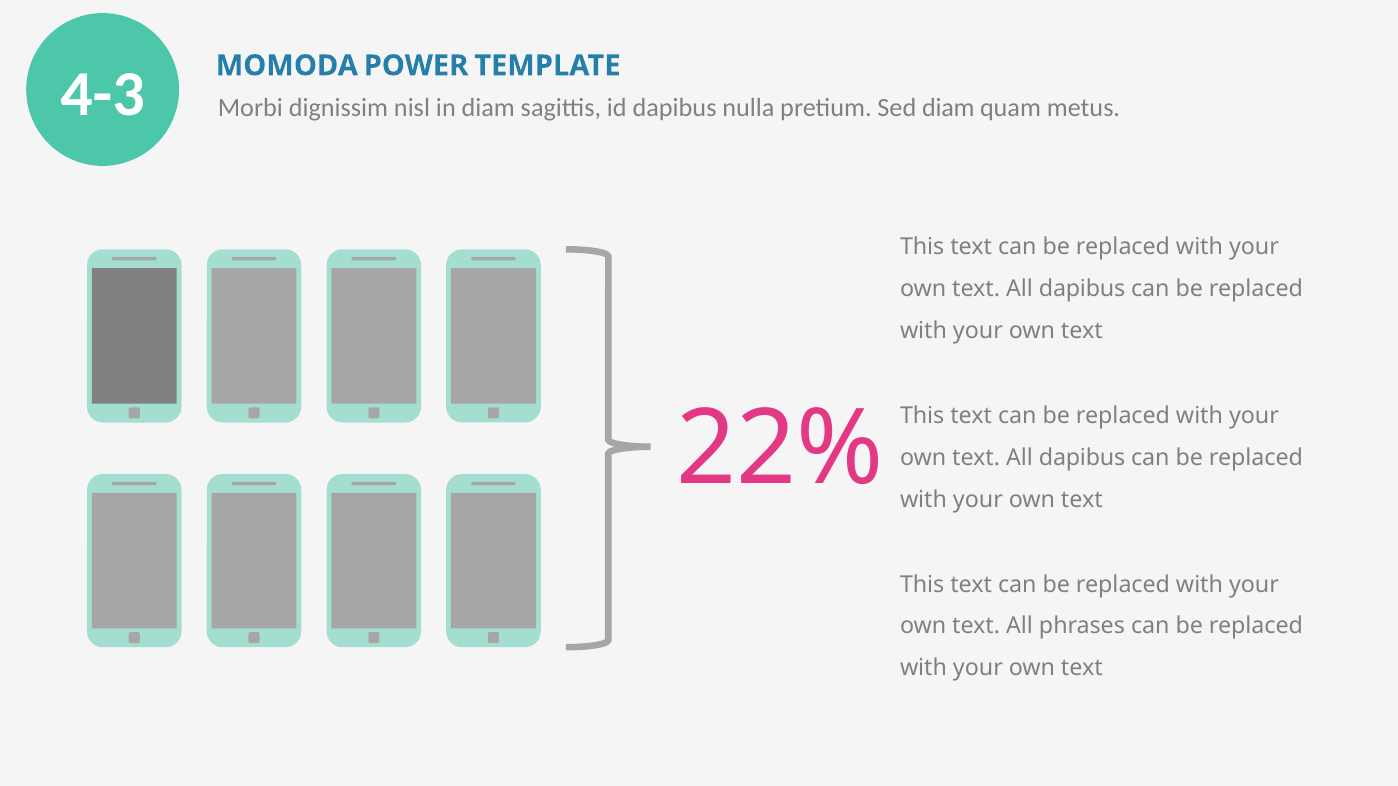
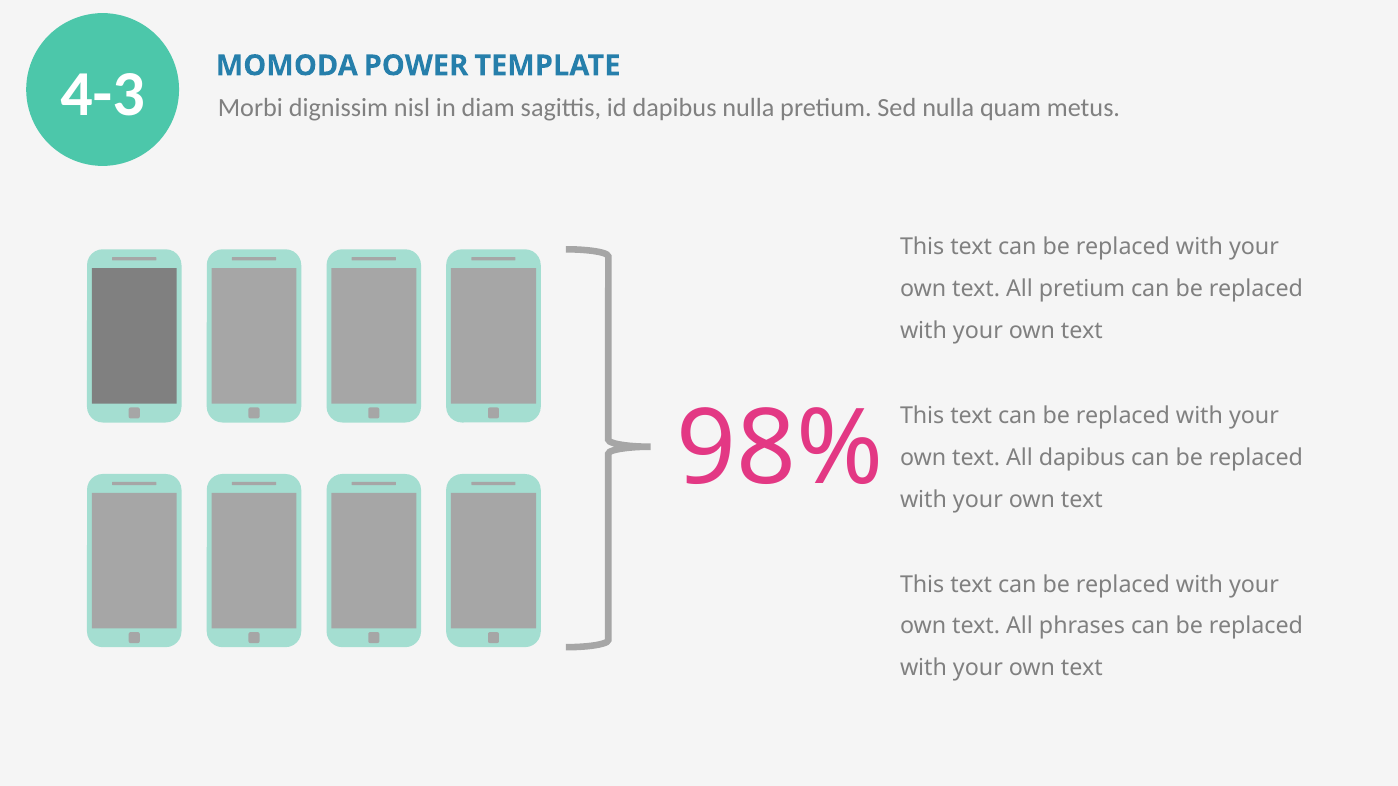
Sed diam: diam -> nulla (948, 108)
dapibus: dapibus -> pretium (1082, 289)
22%: 22% -> 98% (780, 449)
